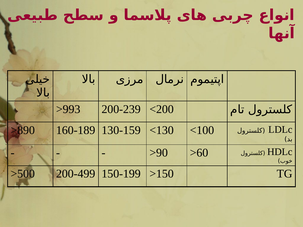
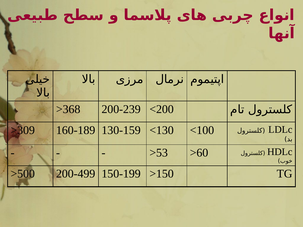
>993: >993 -> >368 (68, 109)
>890: >890 -> >309 (23, 130)
>90: >90 -> >53 (159, 153)
